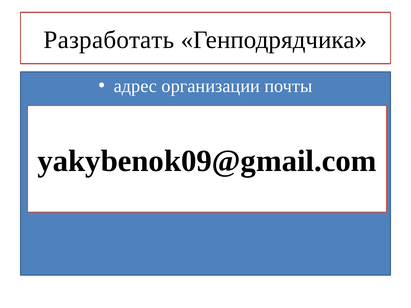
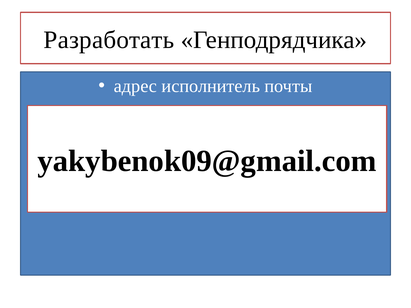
организации: организации -> исполнитель (211, 86)
